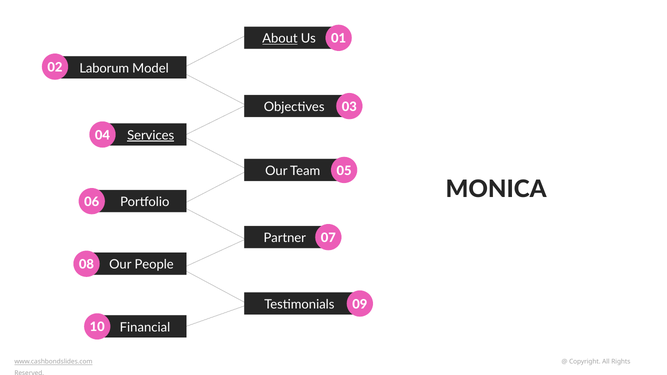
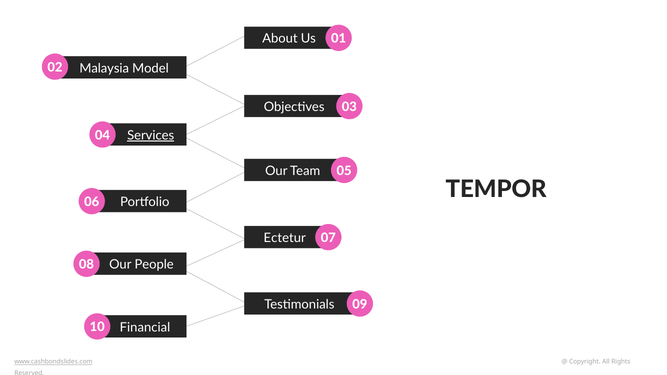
About underline: present -> none (280, 39)
Laborum: Laborum -> Malaysia (104, 68)
MONICA: MONICA -> TEMPOR (496, 189)
Partner: Partner -> Ectetur (285, 238)
